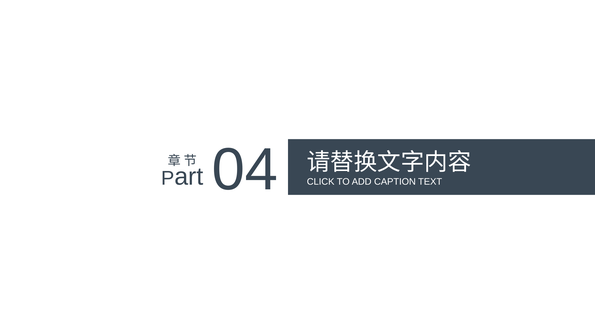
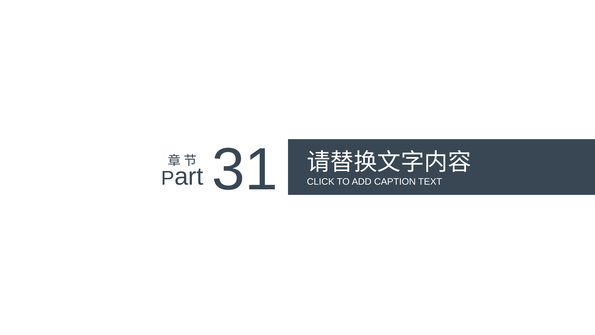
04: 04 -> 31 (245, 170)
